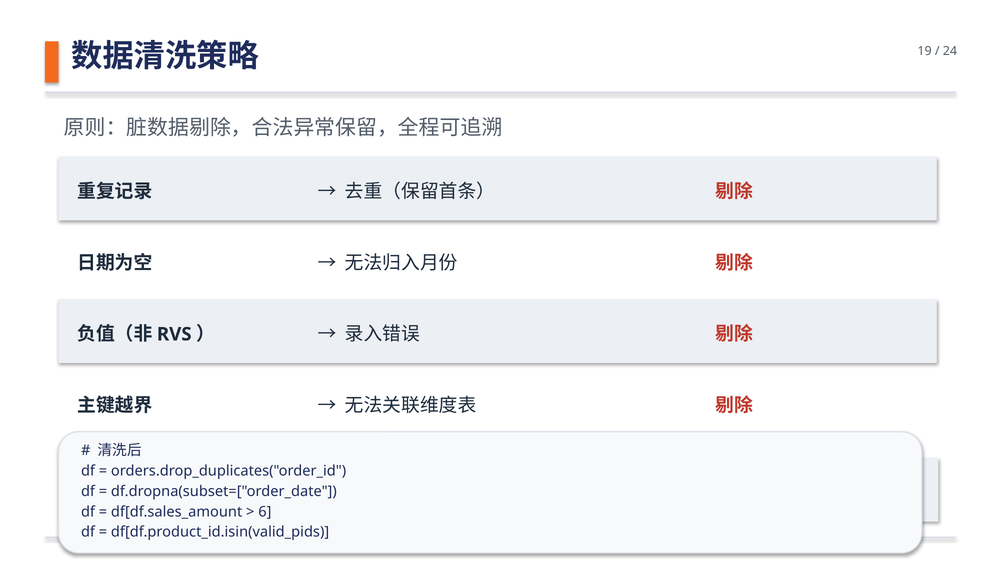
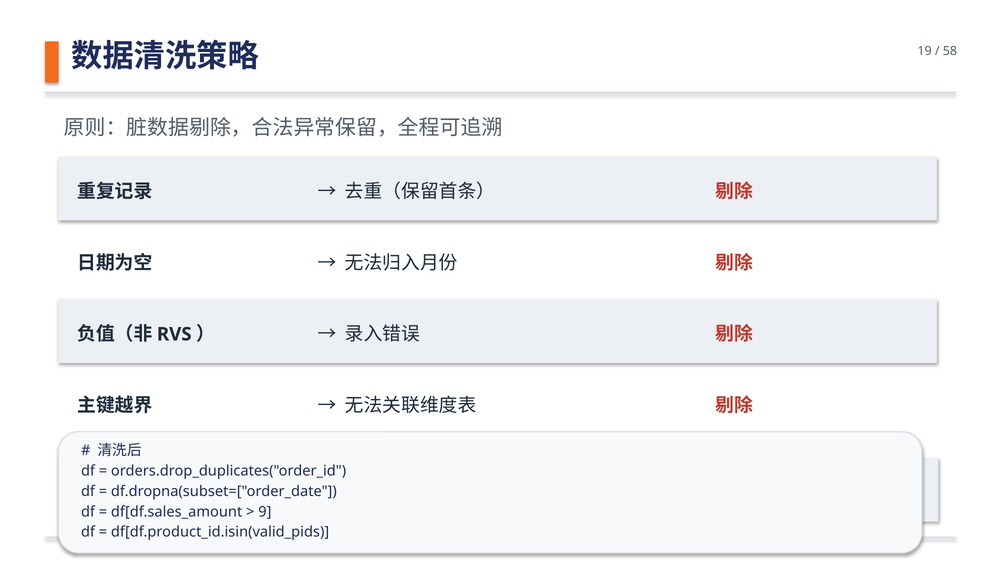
24: 24 -> 58 (950, 51)
6: 6 -> 9 (265, 512)
